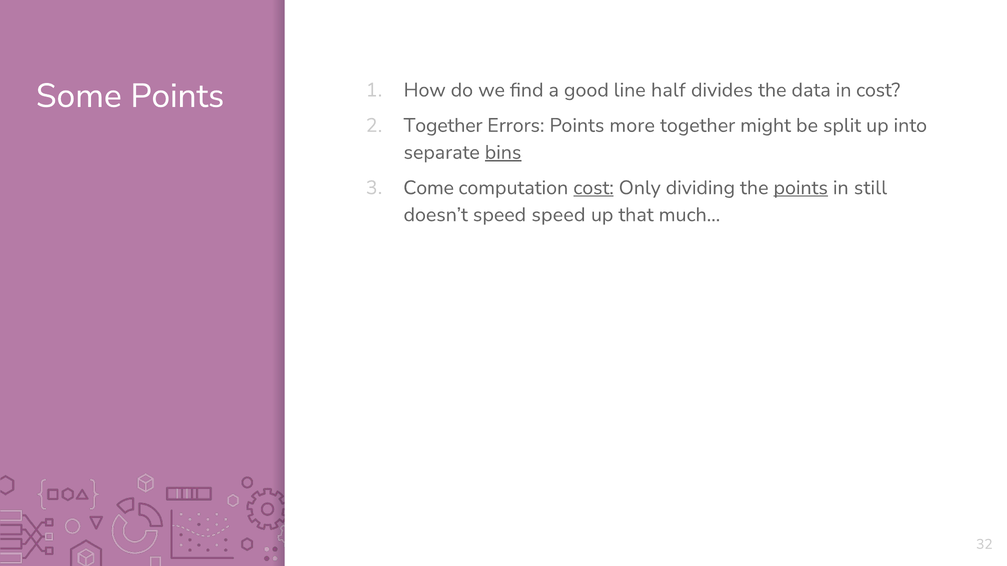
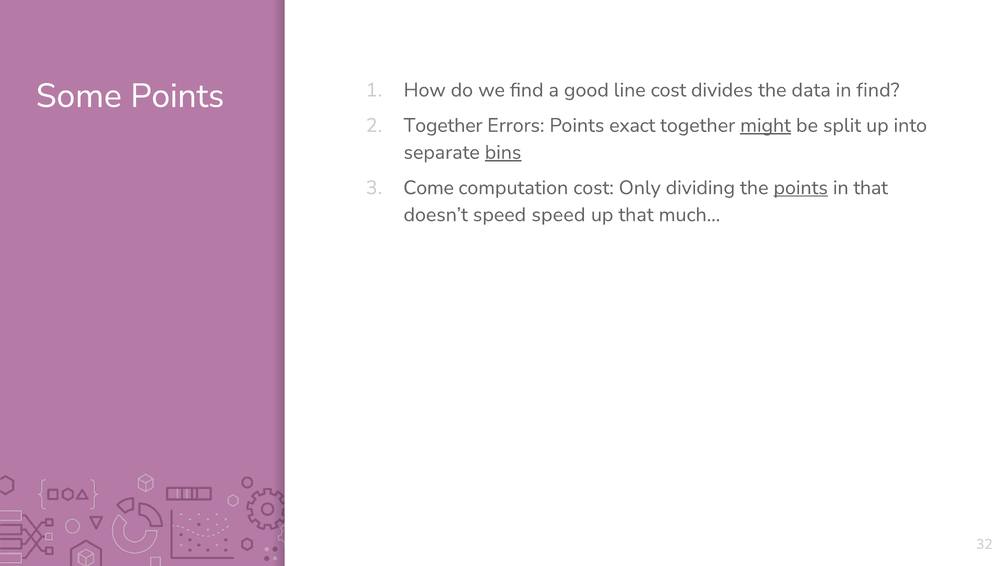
line half: half -> cost (669, 90)
in cost: cost -> find (878, 90)
more: more -> exact (632, 125)
might underline: none -> present (766, 125)
cost underline: present -> none (594, 188)
in still: still -> that (871, 188)
